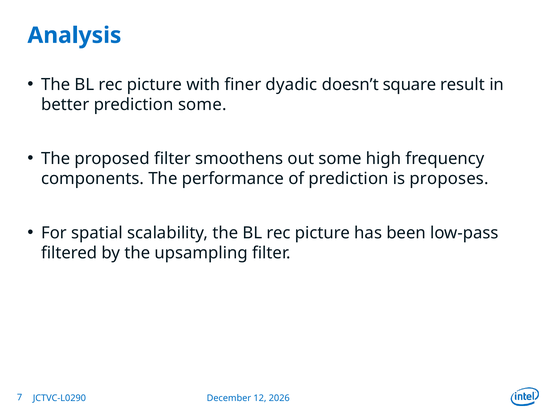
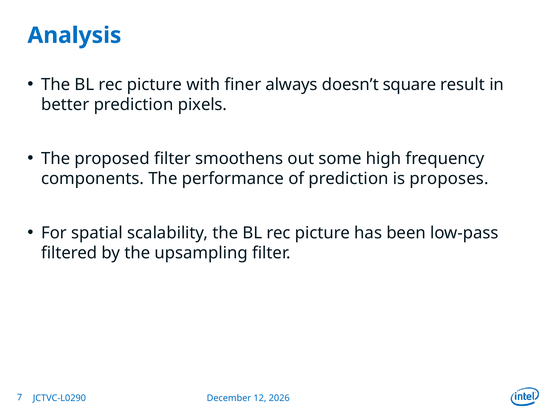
dyadic: dyadic -> always (292, 84)
prediction some: some -> pixels (202, 105)
